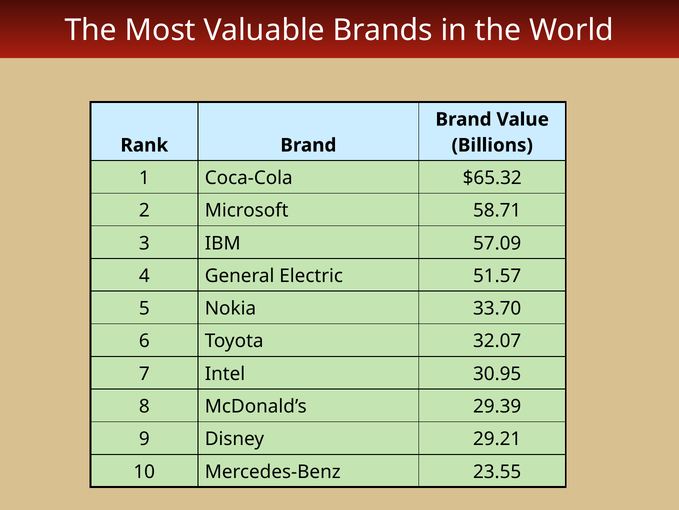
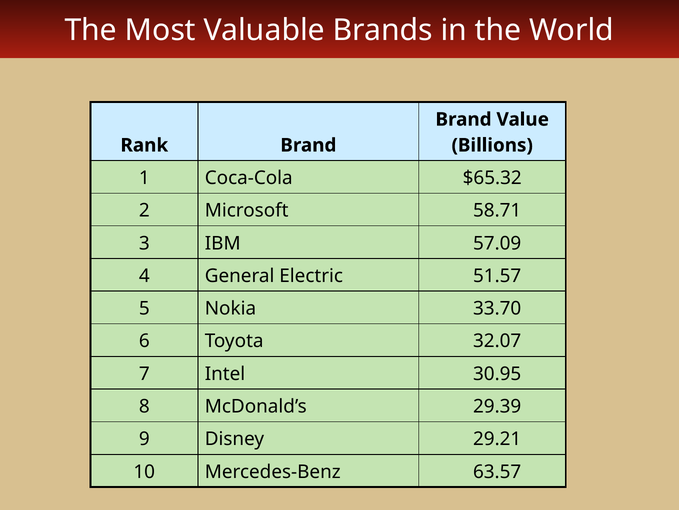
23.55: 23.55 -> 63.57 (497, 471)
